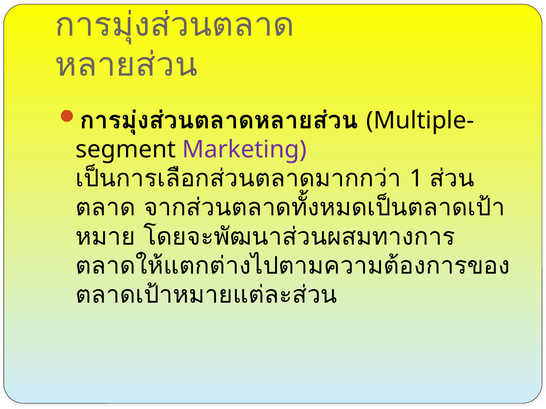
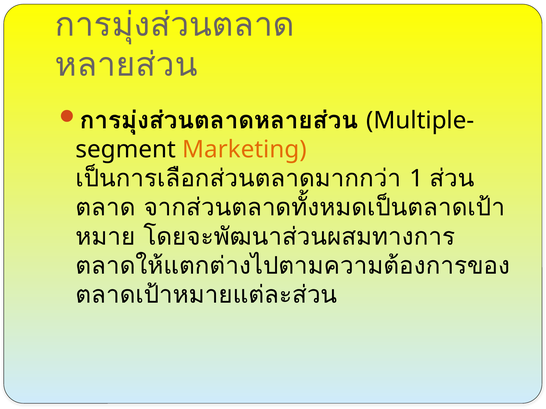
Marketing colour: purple -> orange (244, 150)
